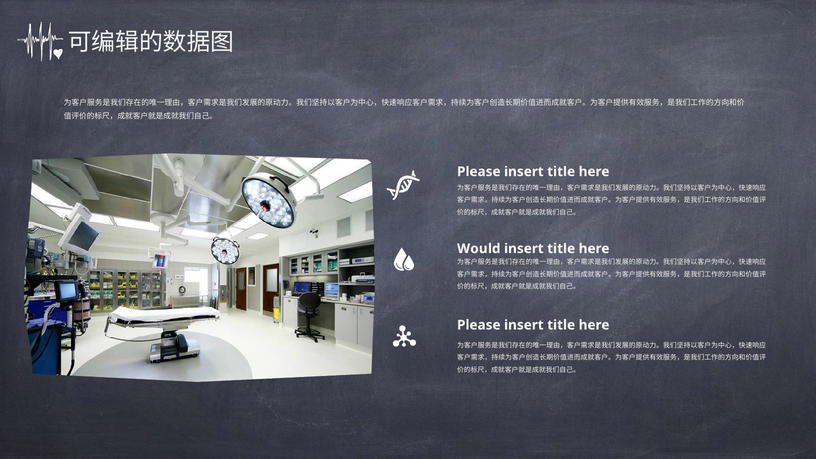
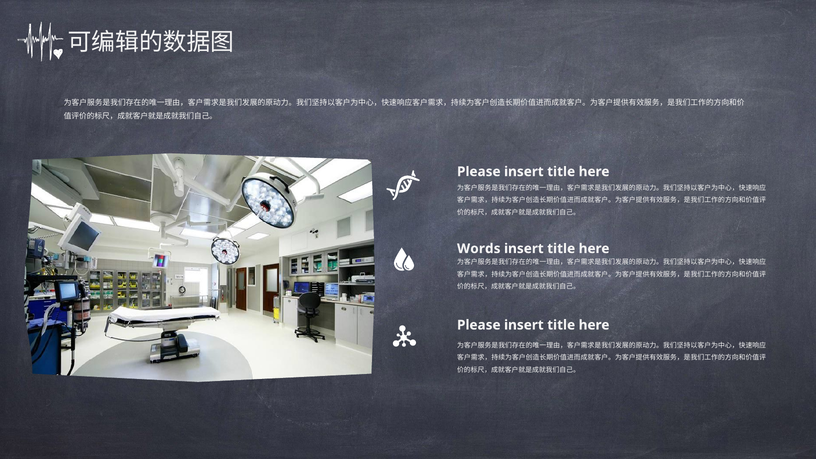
Would: Would -> Words (479, 249)
